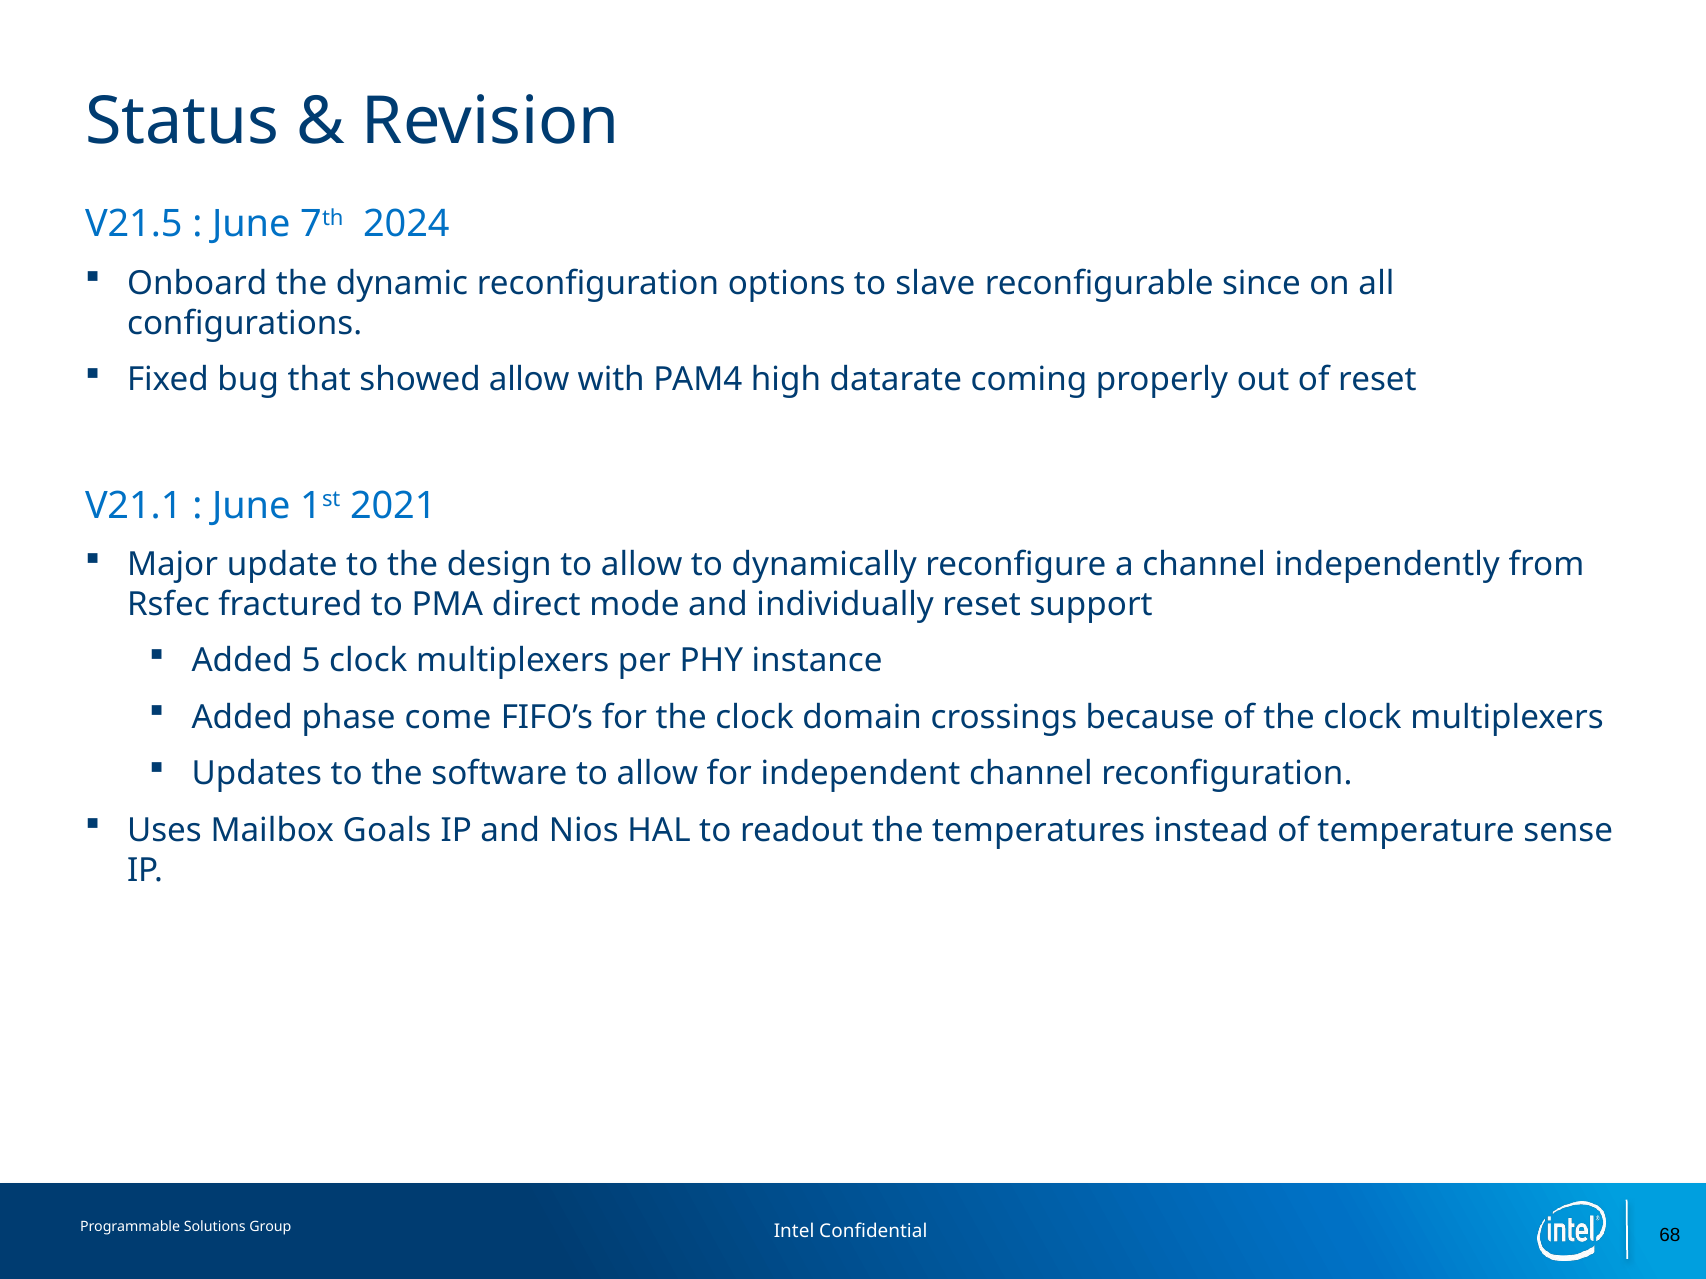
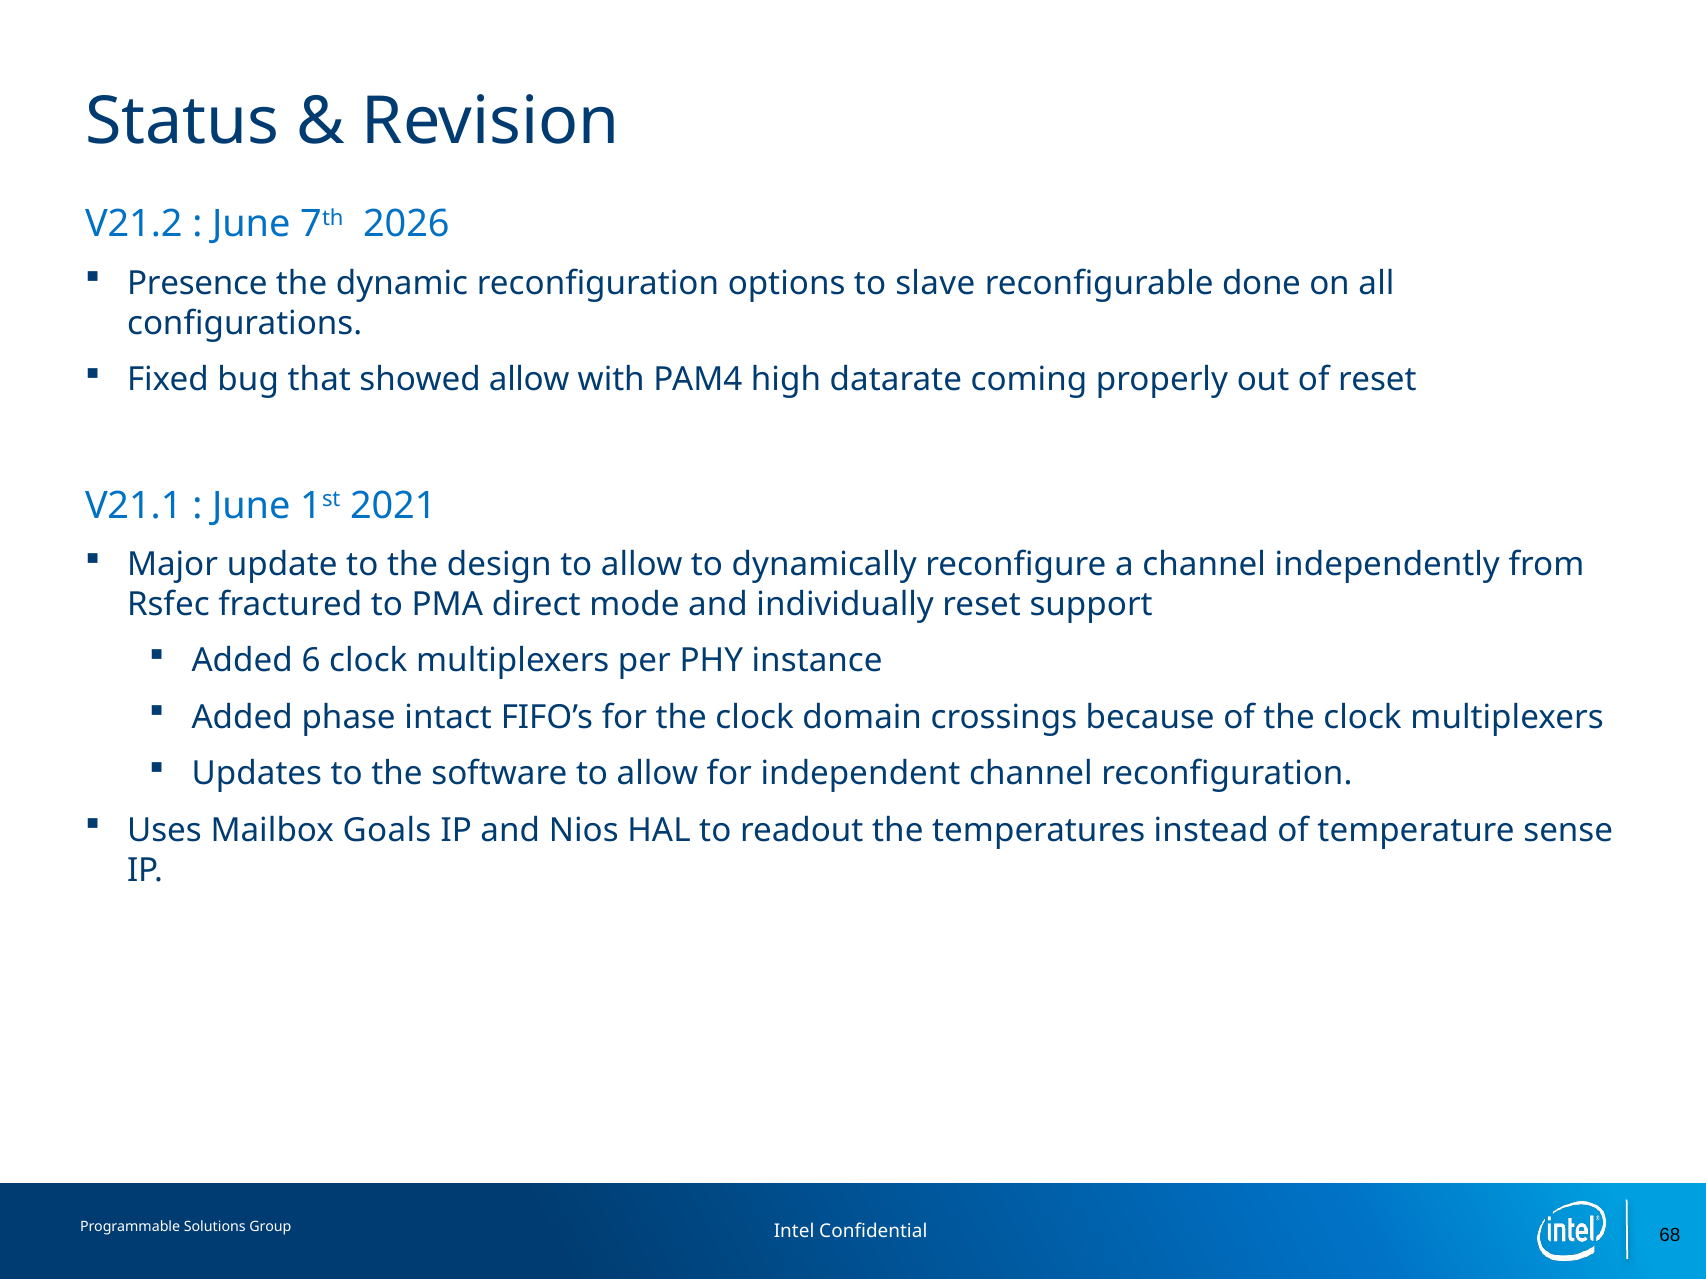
V21.5: V21.5 -> V21.2 (134, 224)
2024: 2024 -> 2026 (406, 224)
Onboard: Onboard -> Presence (197, 283)
since: since -> done (1262, 283)
5: 5 -> 6 (311, 661)
come: come -> intact (448, 718)
